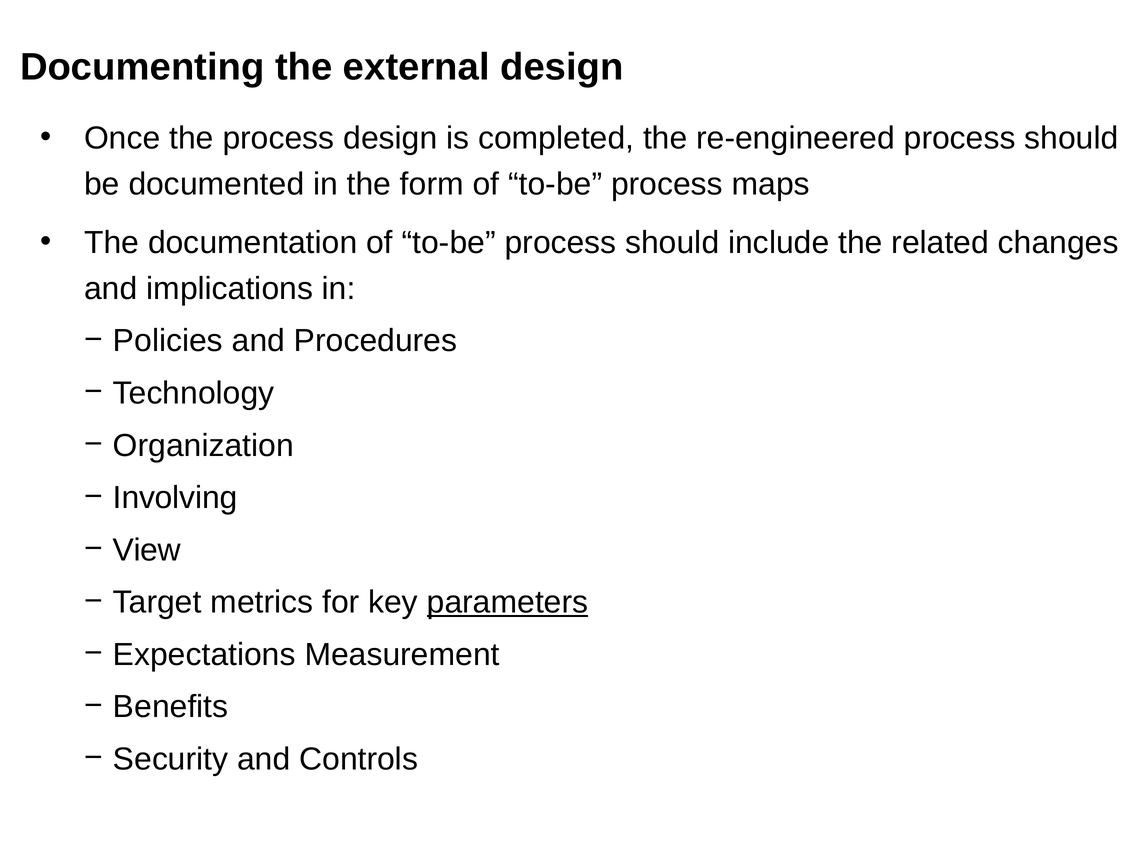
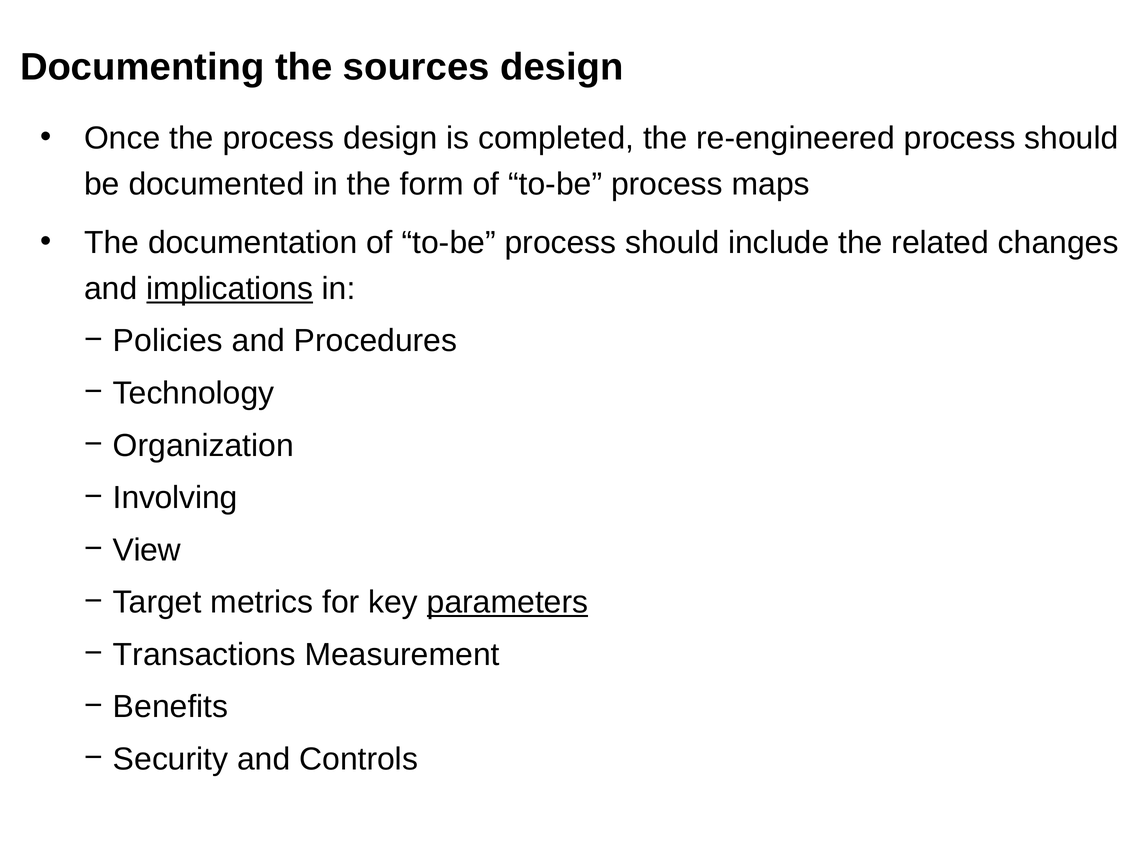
external: external -> sources (416, 67)
implications underline: none -> present (230, 289)
Expectations: Expectations -> Transactions (204, 655)
